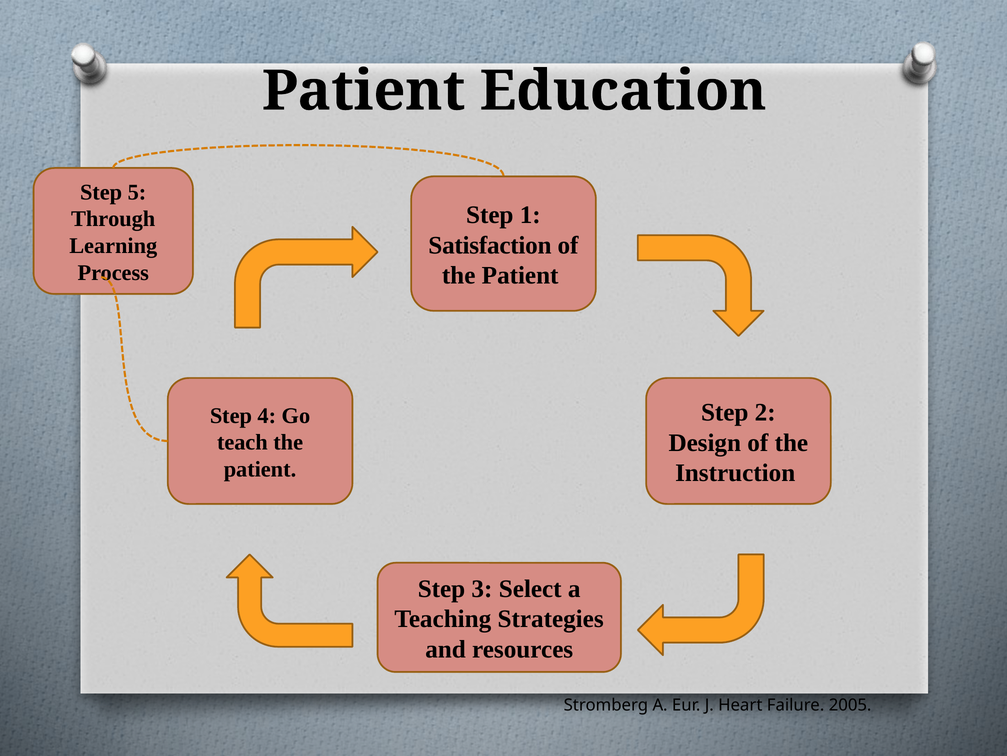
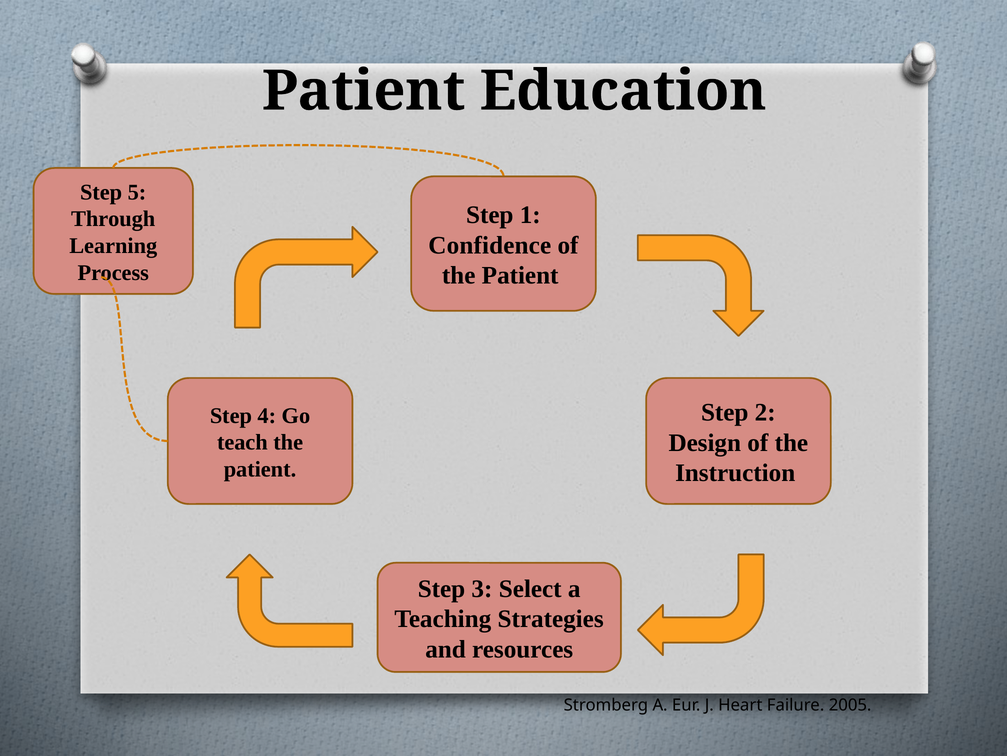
Satisfaction: Satisfaction -> Confidence (490, 245)
